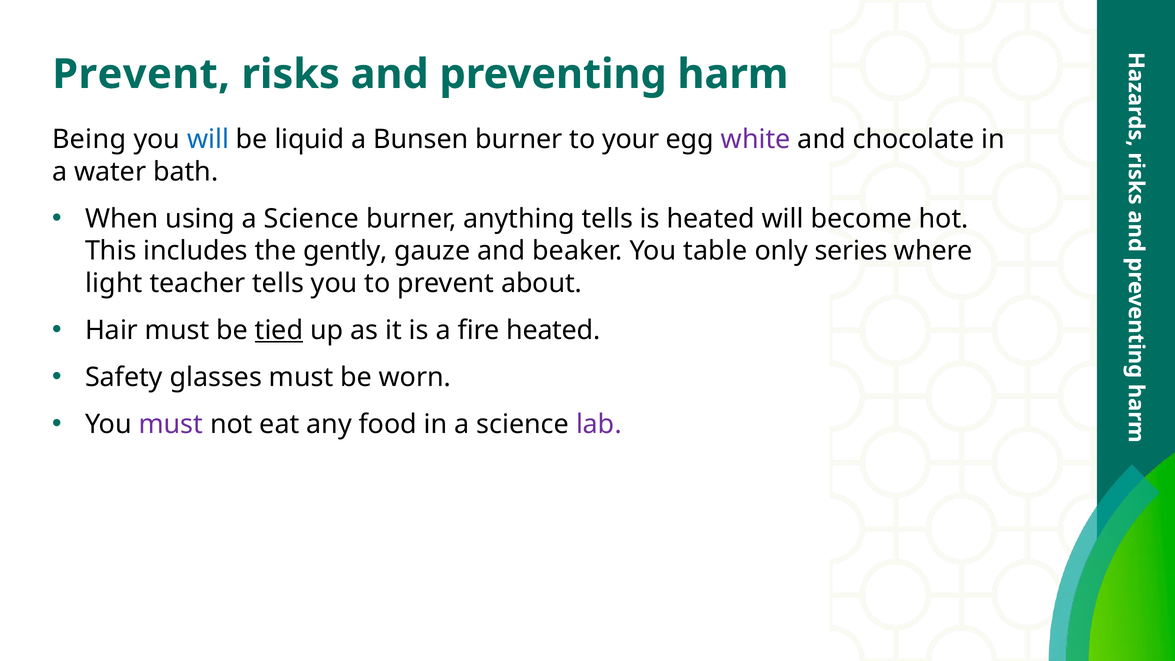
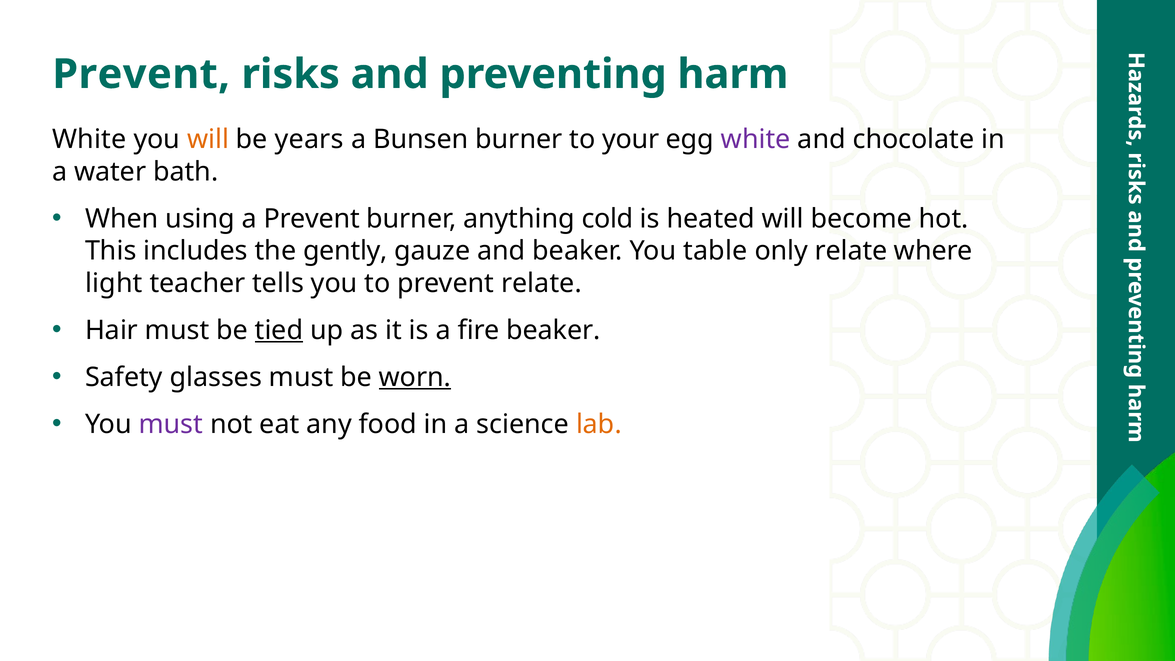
Being: Being -> White (89, 139)
will colour: blue -> orange (208, 139)
liquid: liquid -> years (309, 139)
using a Science: Science -> Prevent (312, 219)
anything tells: tells -> cold (608, 219)
only series: series -> relate (851, 251)
prevent about: about -> relate (541, 283)
fire heated: heated -> beaker (553, 330)
worn underline: none -> present (415, 377)
lab colour: purple -> orange (599, 424)
